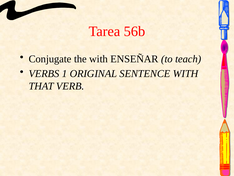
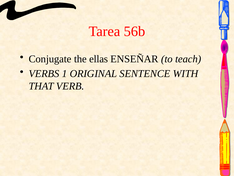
the with: with -> ellas (99, 59)
